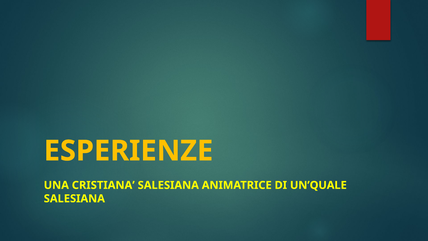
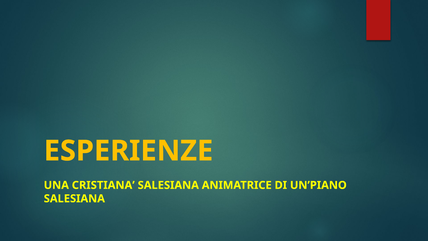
UN’QUALE: UN’QUALE -> UN’PIANO (318, 185)
